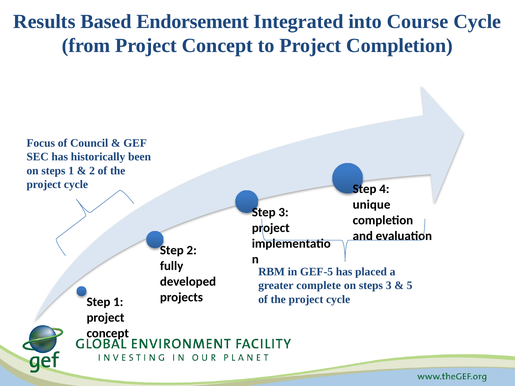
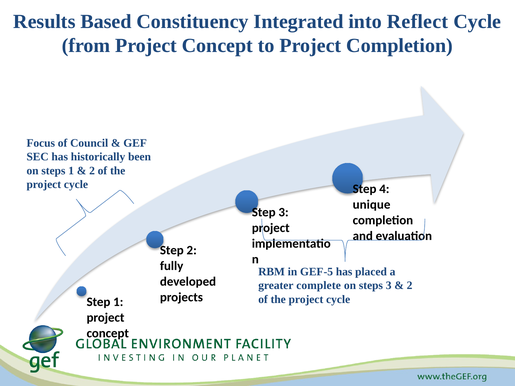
Endorsement: Endorsement -> Constituency (193, 22)
Course: Course -> Reflect (418, 22)
5: 5 -> 2 (410, 286)
